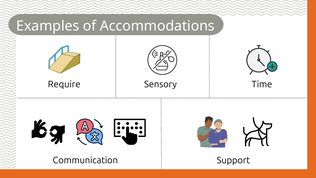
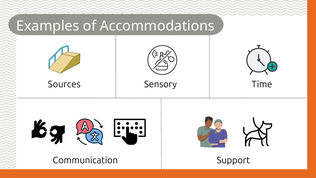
Require: Require -> Sources (64, 84)
